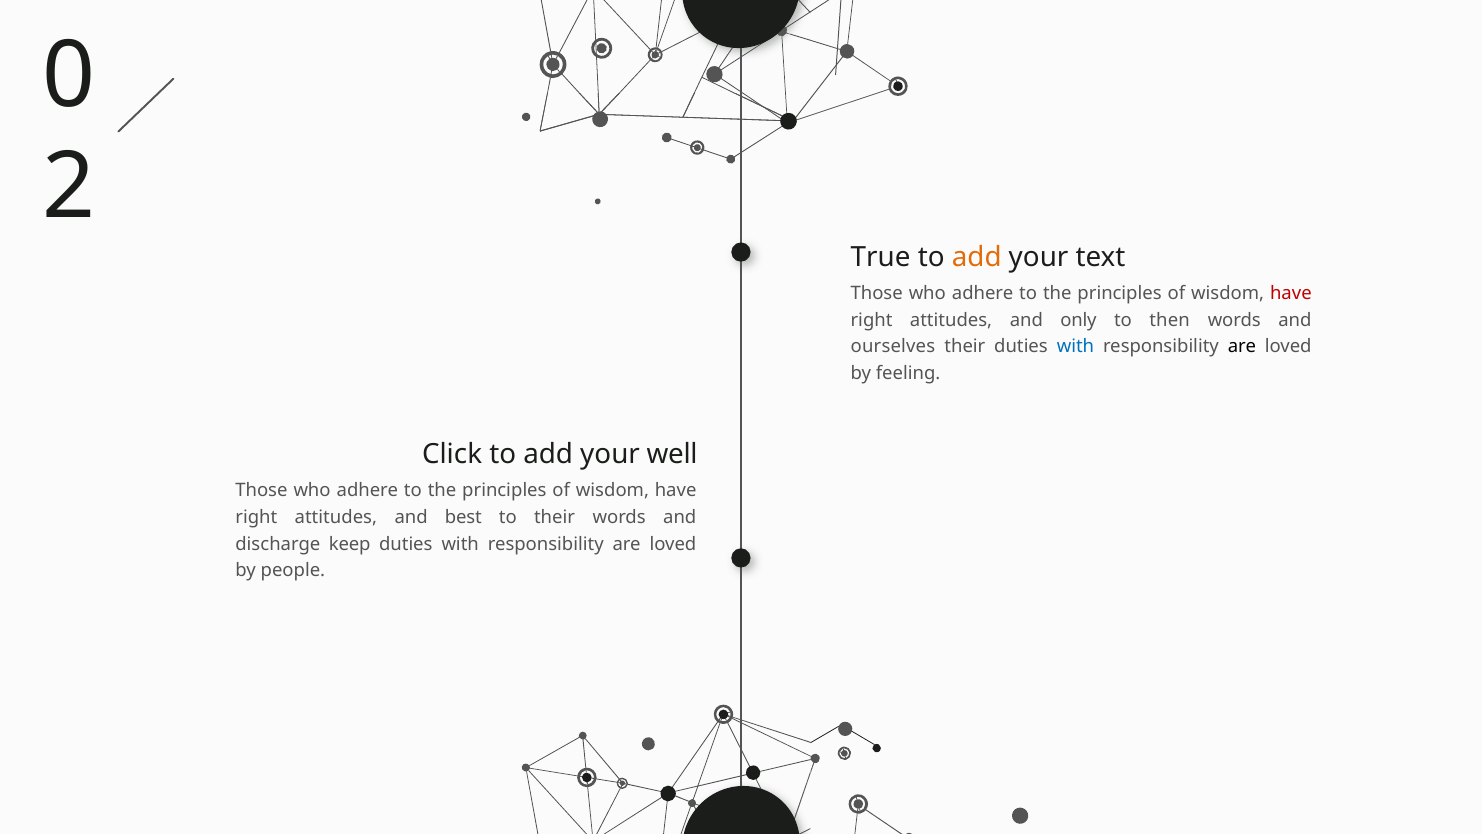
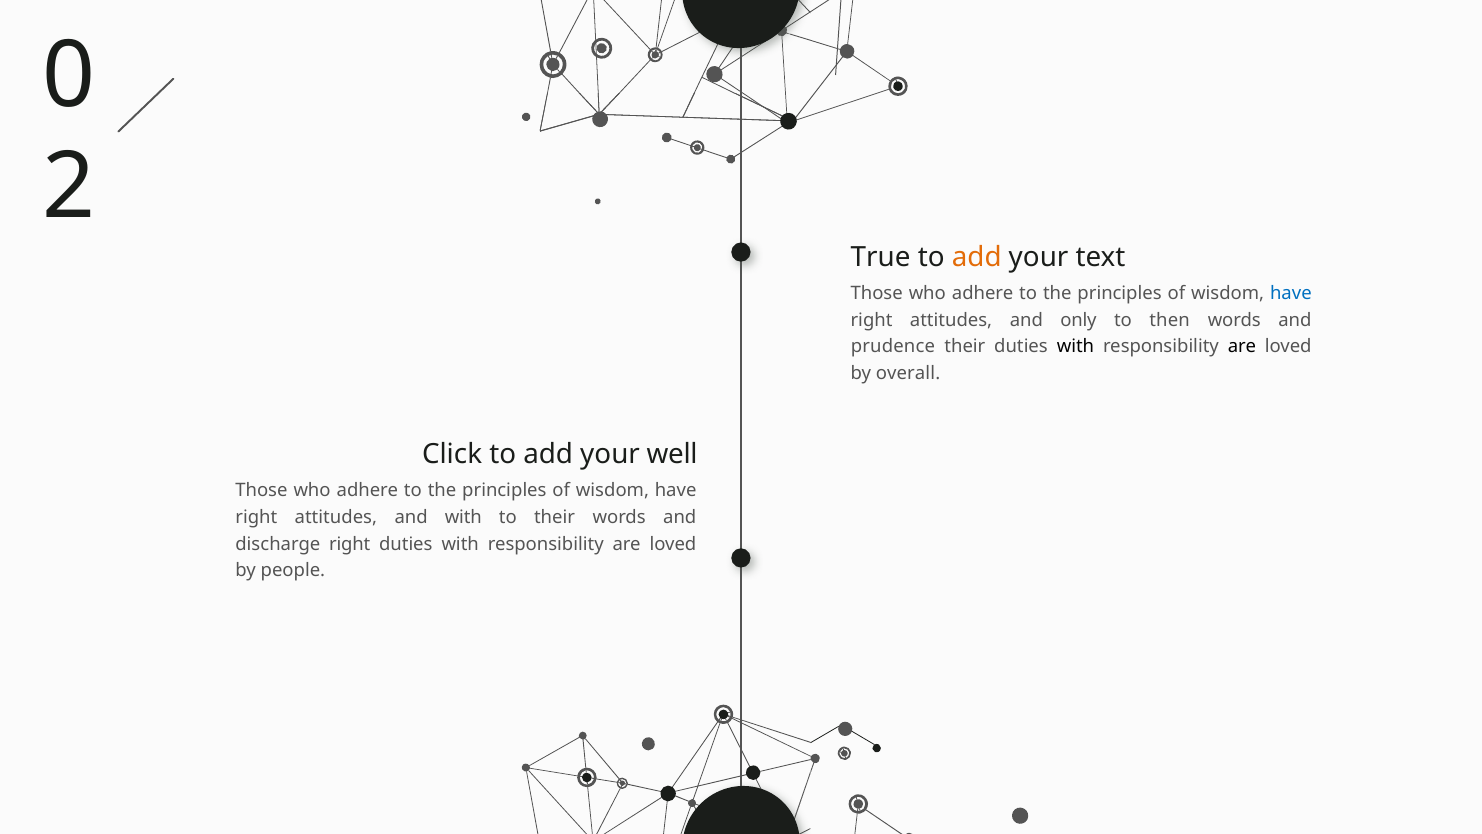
have colour: red -> blue (1291, 293)
ourselves: ourselves -> prudence (893, 347)
with colour: blue -> black (1075, 347)
feeling: feeling -> overall (908, 373)
and best: best -> with (463, 517)
discharge keep: keep -> right (350, 544)
